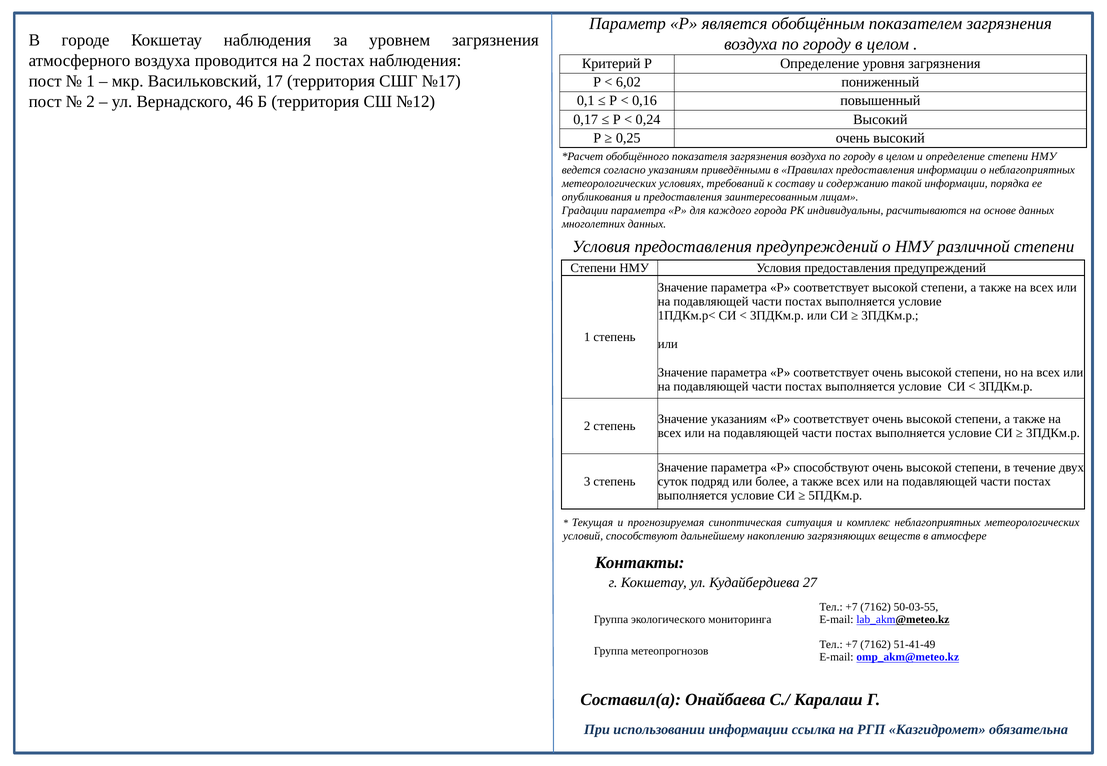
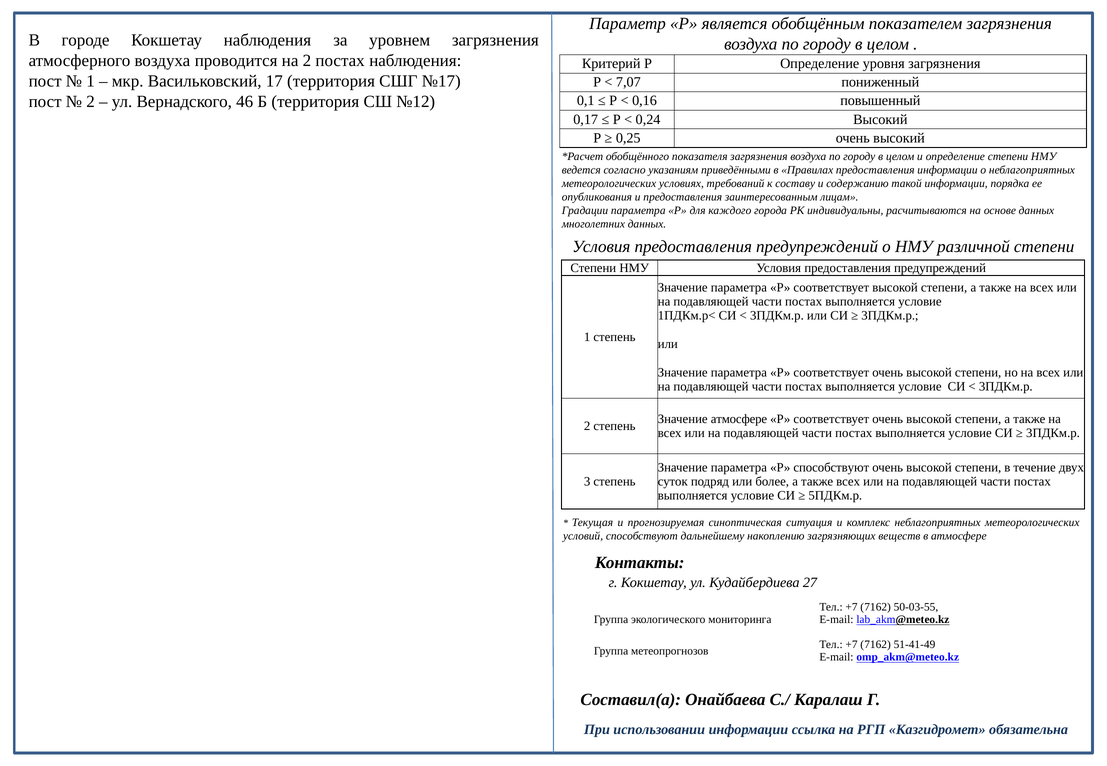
6,02: 6,02 -> 7,07 (628, 82)
Значение указаниям: указаниям -> атмосфере (739, 419)
